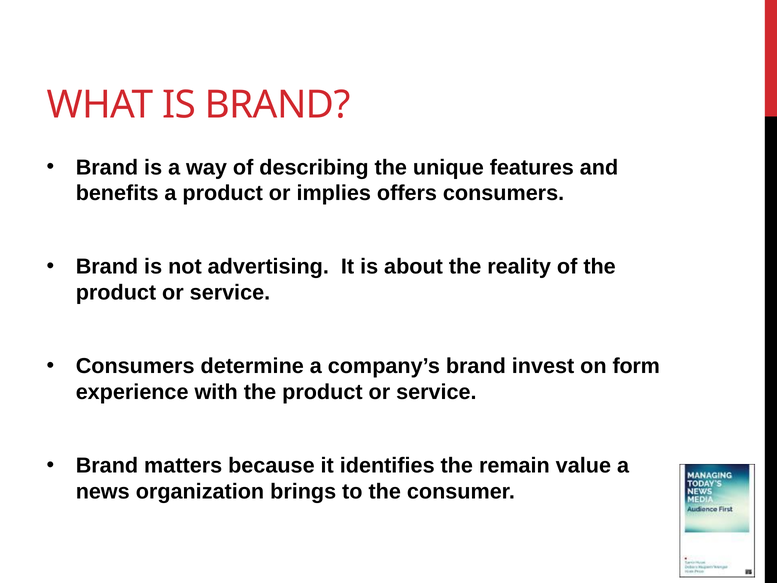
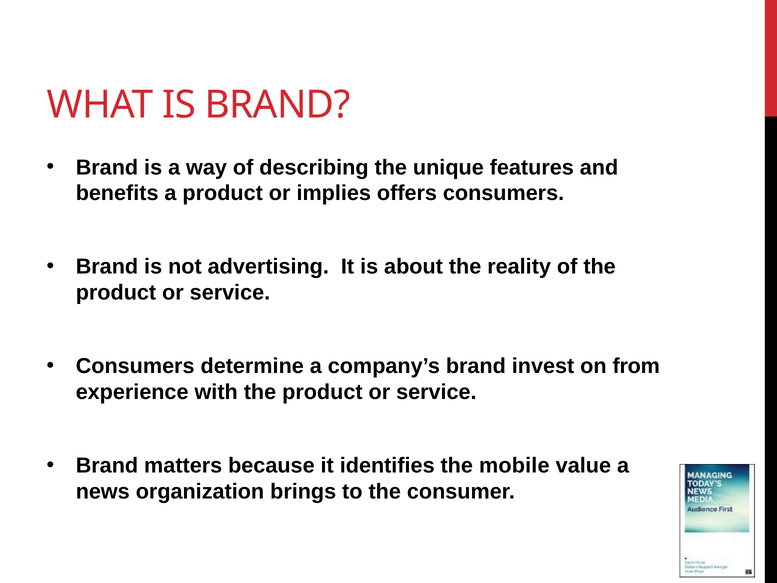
form: form -> from (636, 366)
remain: remain -> mobile (514, 466)
